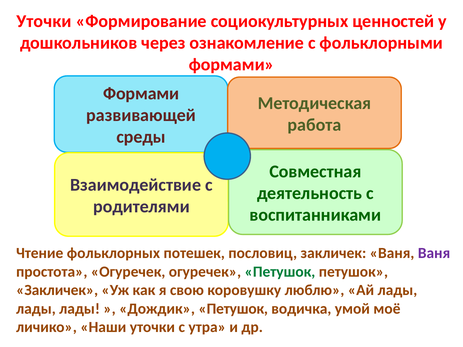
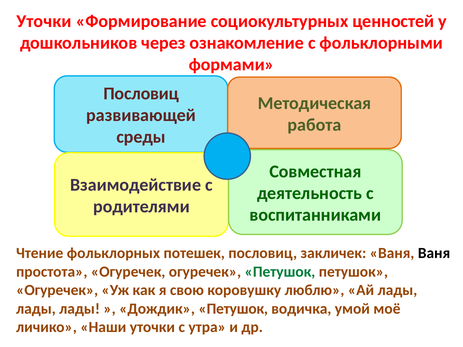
Формами: Формами -> Пословиц (141, 94)
Ваня colour: purple -> black (434, 253)
Закличек: Закличек -> Огуречек (57, 290)
